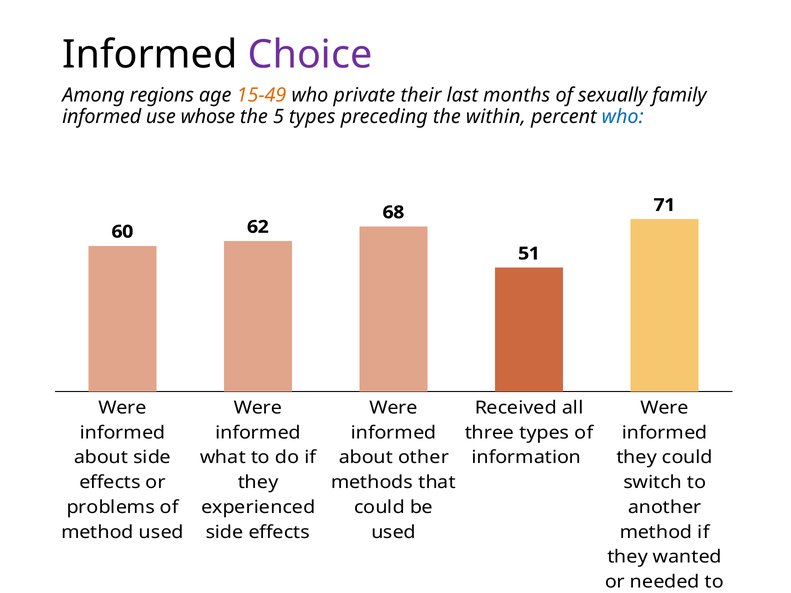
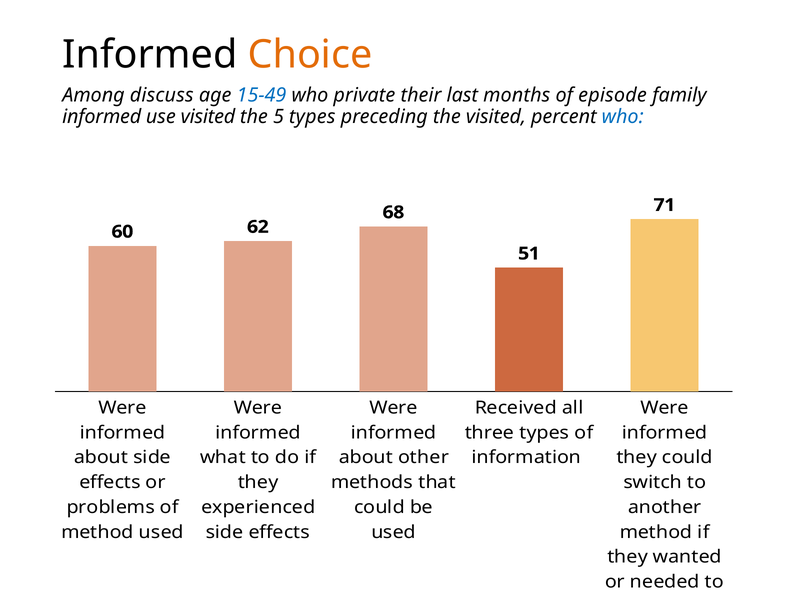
Choice colour: purple -> orange (310, 55)
regions: regions -> discuss (162, 95)
15-49 colour: orange -> blue (261, 95)
sexually: sexually -> episode (613, 95)
use whose: whose -> visited (208, 117)
the within: within -> visited (496, 117)
